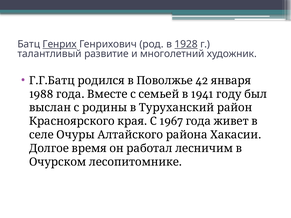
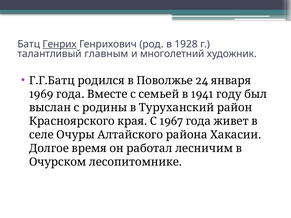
1928 underline: present -> none (186, 44)
развитие: развитие -> главным (106, 54)
42: 42 -> 24 (202, 81)
1988: 1988 -> 1969 (41, 94)
